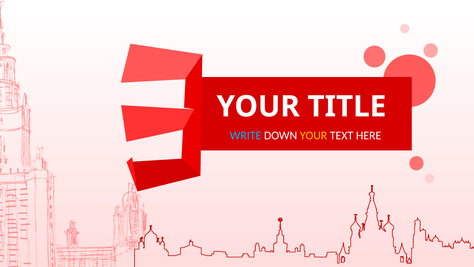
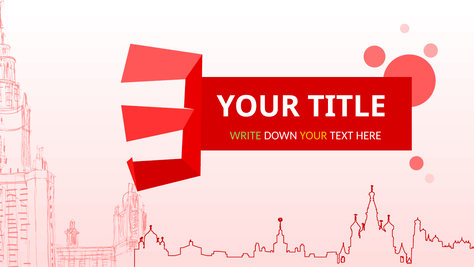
WRITE colour: light blue -> light green (246, 135)
